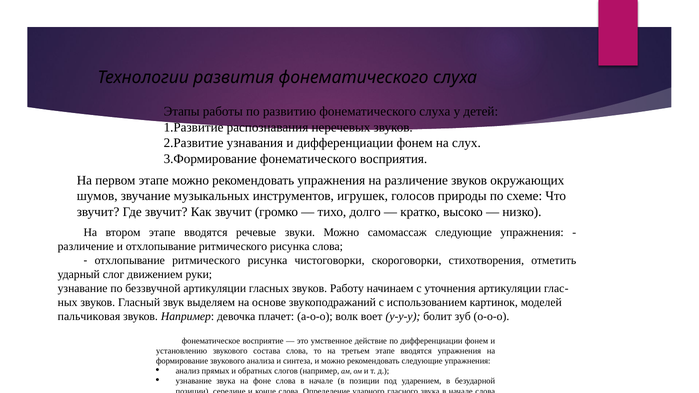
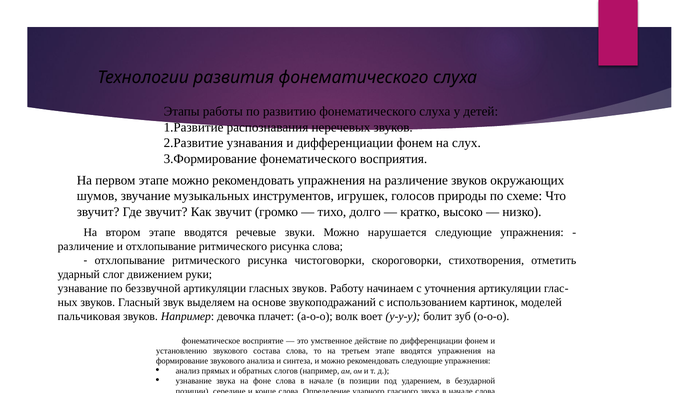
самомассаж: самомассаж -> нарушается (397, 232)
